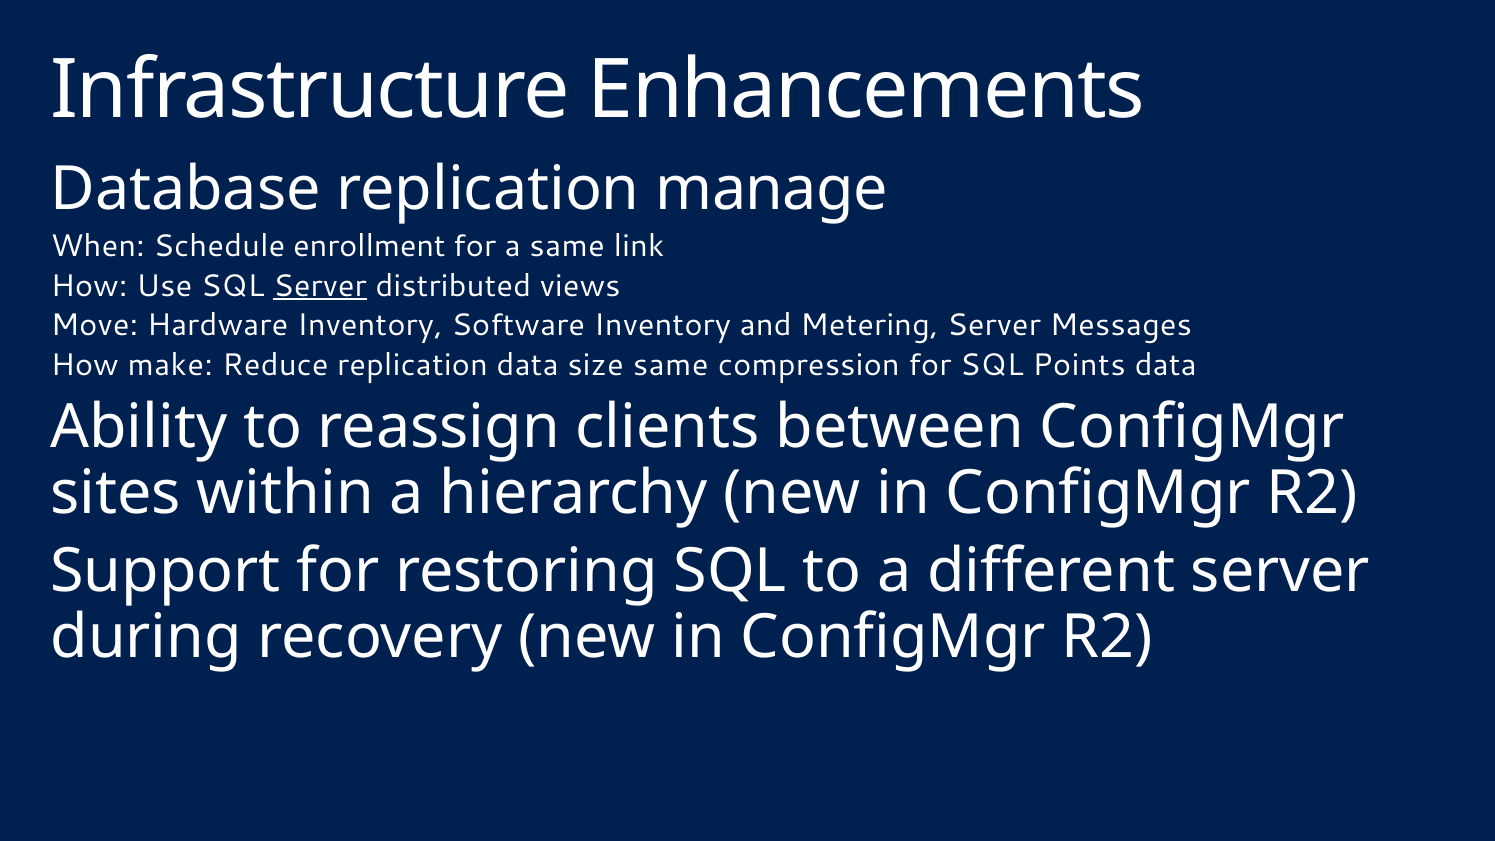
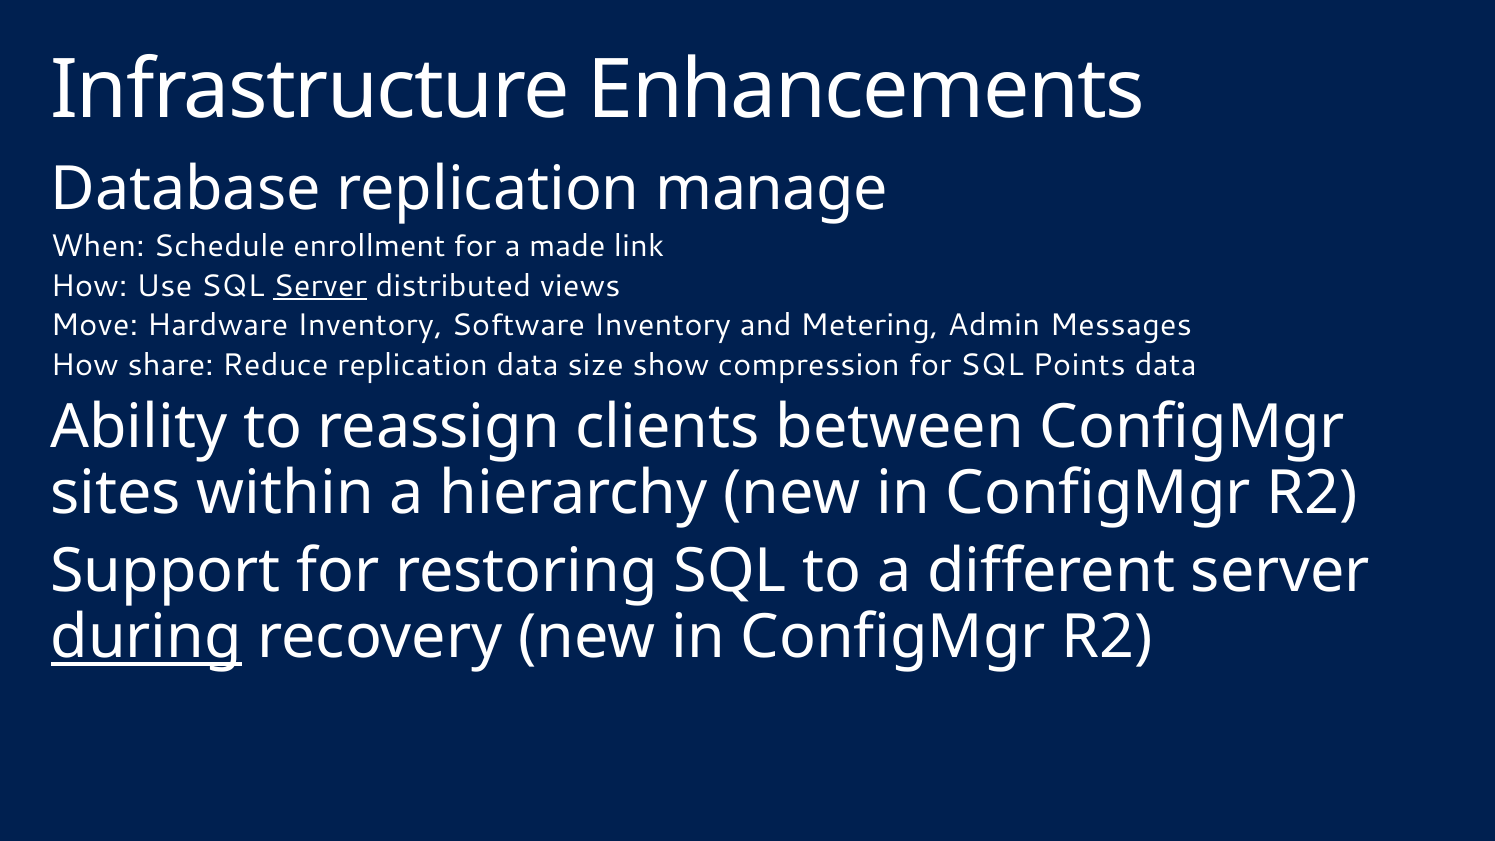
a same: same -> made (567, 246)
Metering Server: Server -> Admin (994, 326)
make: make -> share (171, 365)
size same: same -> show (671, 365)
during underline: none -> present (146, 637)
